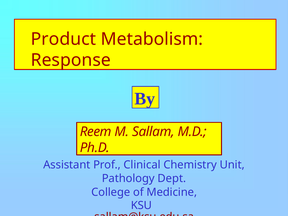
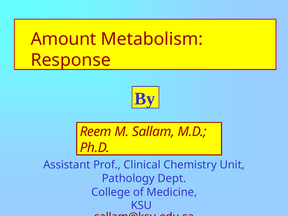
Product: Product -> Amount (63, 39)
